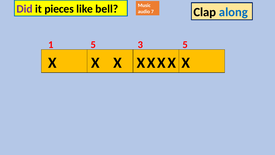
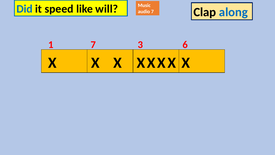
Did colour: purple -> blue (25, 9)
pieces: pieces -> speed (59, 9)
bell: bell -> will (107, 9)
1 5: 5 -> 7 (93, 45)
3 5: 5 -> 6 (185, 45)
